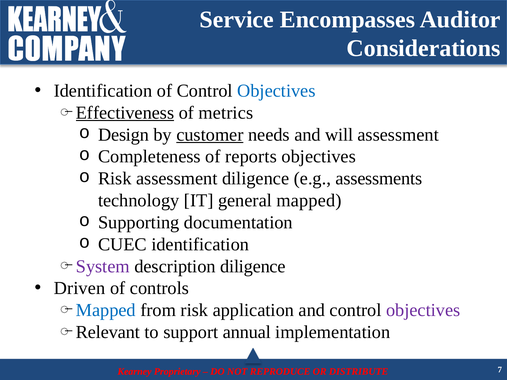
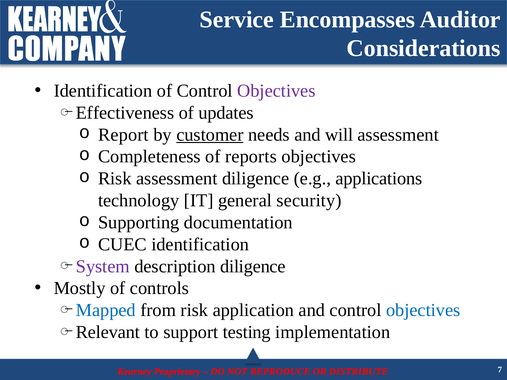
Objectives colour: blue -> purple (276, 91)
Effectiveness underline: present -> none (125, 113)
metrics: metrics -> updates (226, 113)
Design: Design -> Report (123, 135)
assessments: assessments -> applications (379, 179)
general mapped: mapped -> security (309, 201)
Driven: Driven -> Mostly (80, 288)
objectives colour: purple -> blue (423, 310)
annual: annual -> testing (247, 332)
